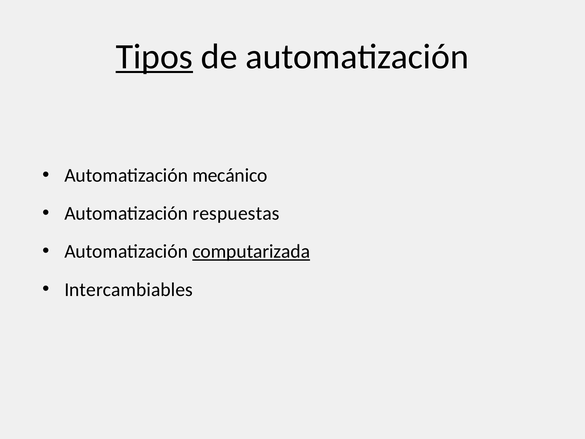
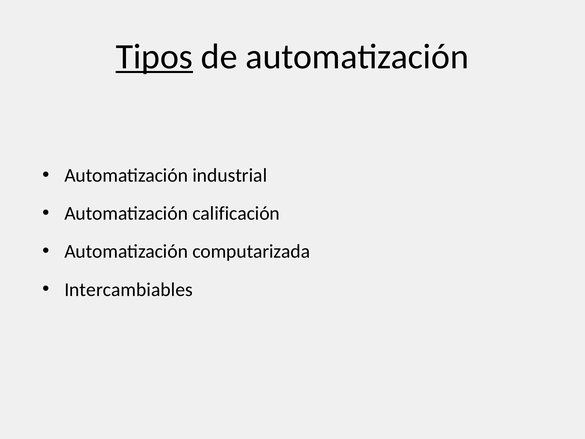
mecánico: mecánico -> industrial (230, 175)
respuestas: respuestas -> calificación (236, 213)
computarizada underline: present -> none (251, 251)
